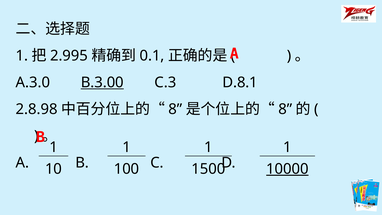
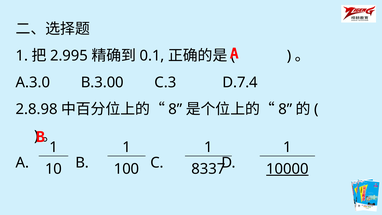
B.3.00 underline: present -> none (102, 82)
D.8.1: D.8.1 -> D.7.4 (240, 82)
1500: 1500 -> 8337 (208, 169)
